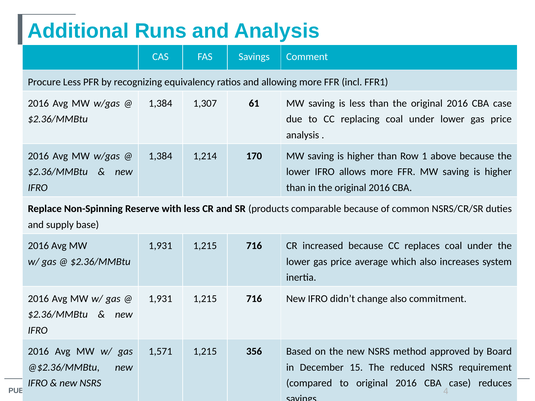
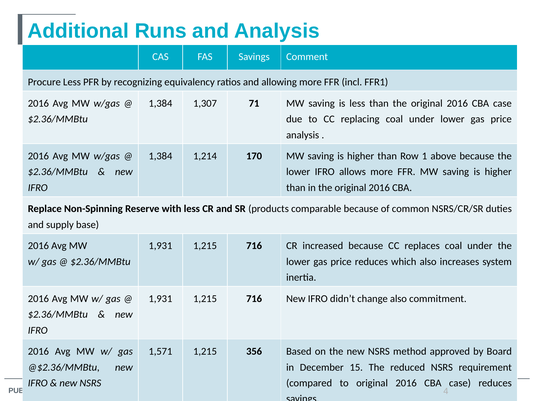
61: 61 -> 71 (254, 103)
price average: average -> reduces (371, 262)
